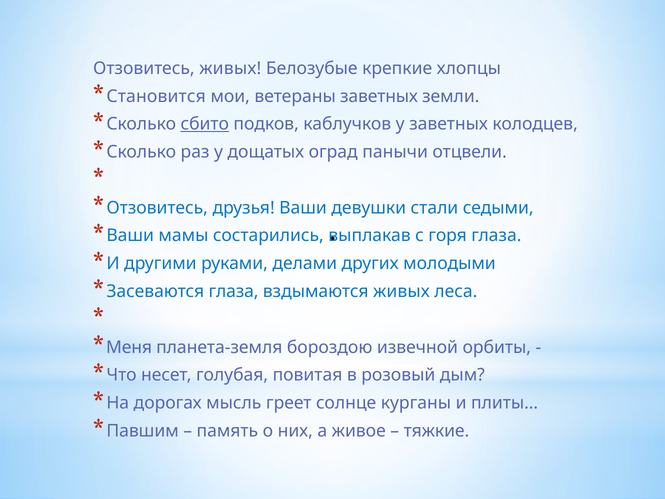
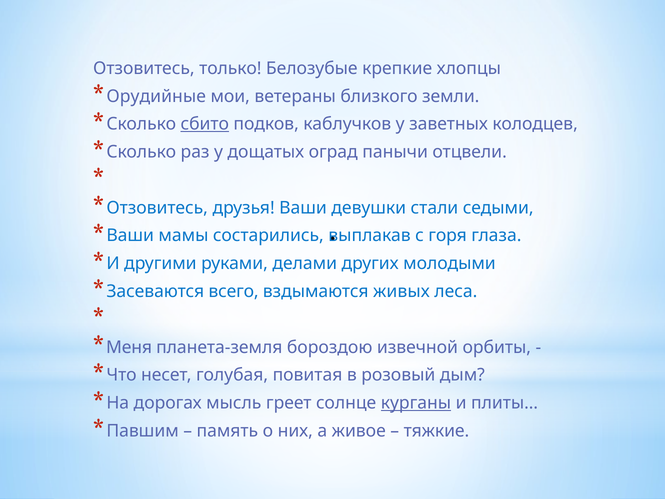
Отзовитесь живых: живых -> только (230, 68)
Становится: Становится -> Орудийные (156, 96)
ветераны заветных: заветных -> близкого (379, 96)
Засеваются глаза: глаза -> всего (234, 291)
курганы underline: none -> present (416, 403)
